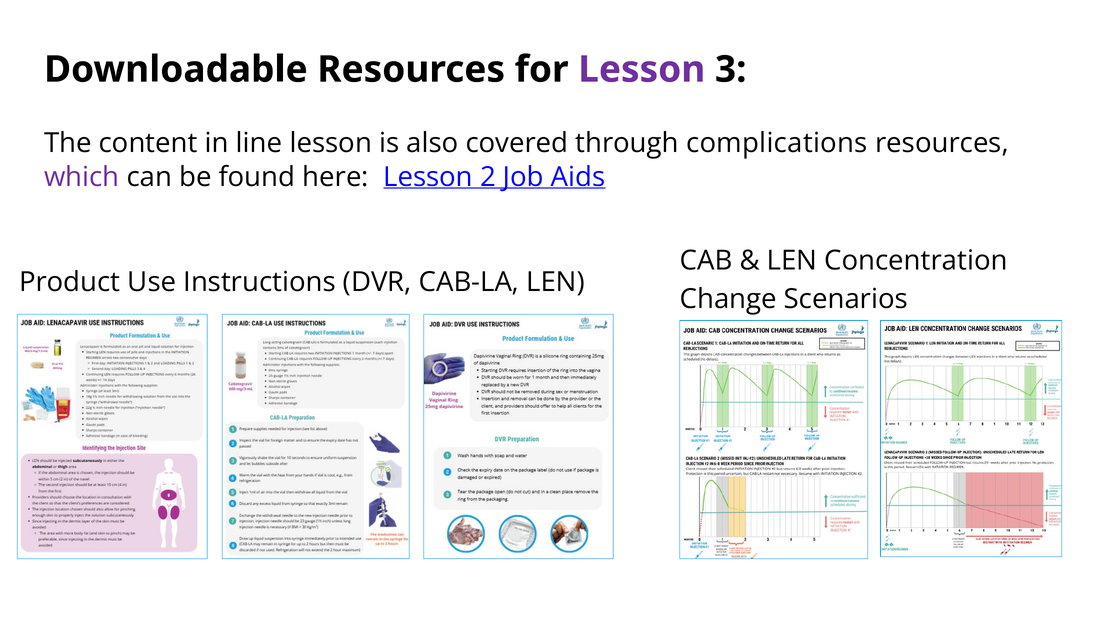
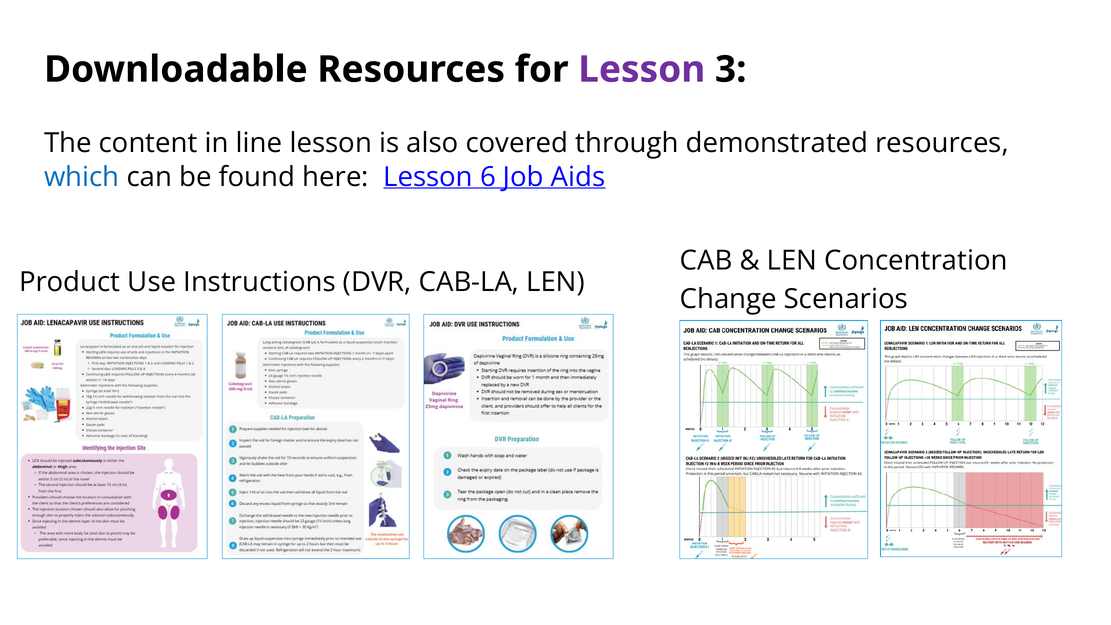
complications: complications -> demonstrated (777, 143)
which colour: purple -> blue (82, 177)
2: 2 -> 6 (488, 177)
